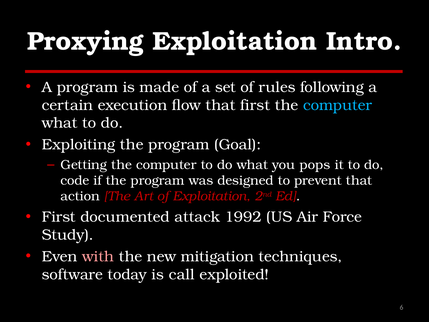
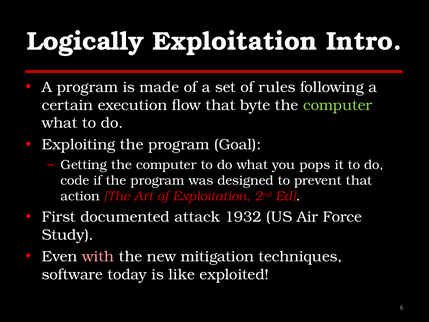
Proxying: Proxying -> Logically (85, 41)
that first: first -> byte (255, 105)
computer colour: light blue -> light green (338, 105)
1992: 1992 -> 1932 (243, 217)
call: call -> like (182, 274)
